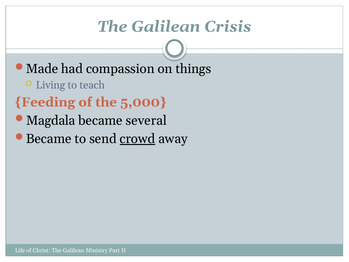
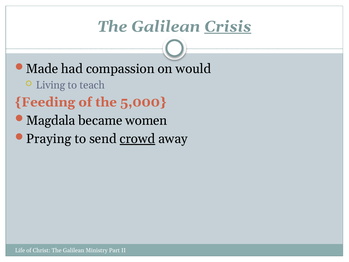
Crisis underline: none -> present (228, 27)
things: things -> would (193, 69)
several: several -> women (146, 120)
Became: Became -> Praying (49, 139)
